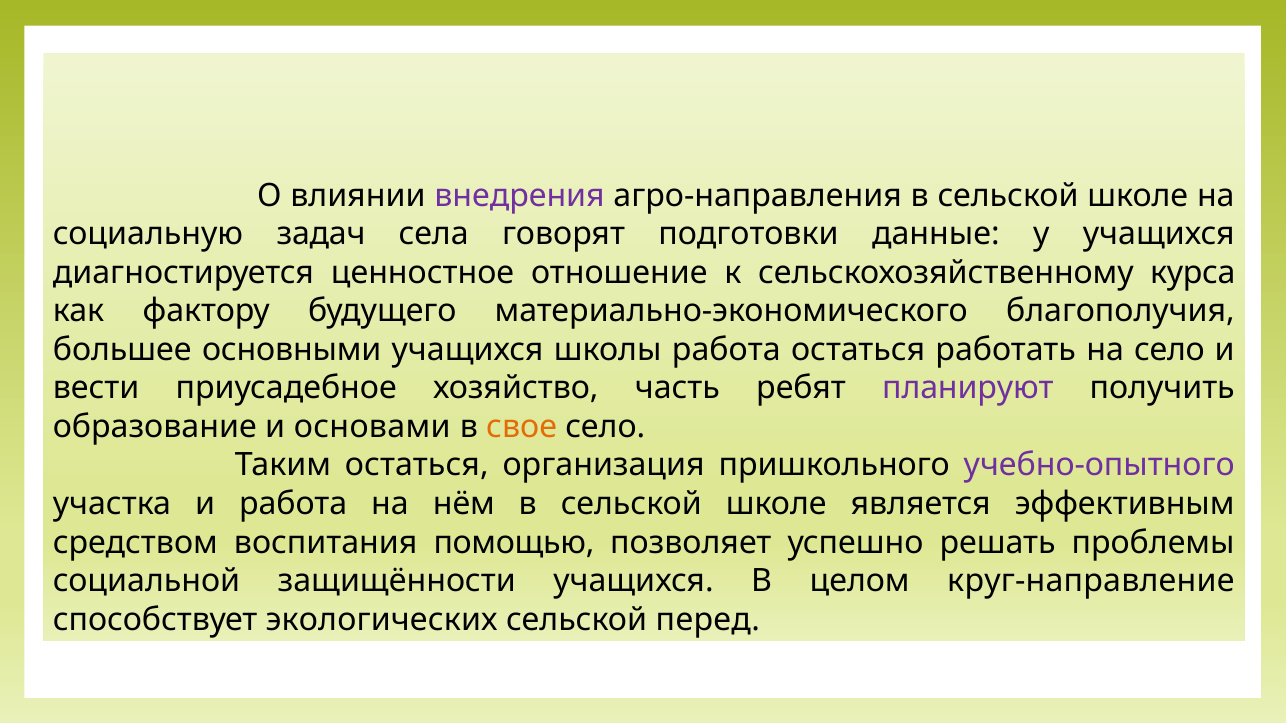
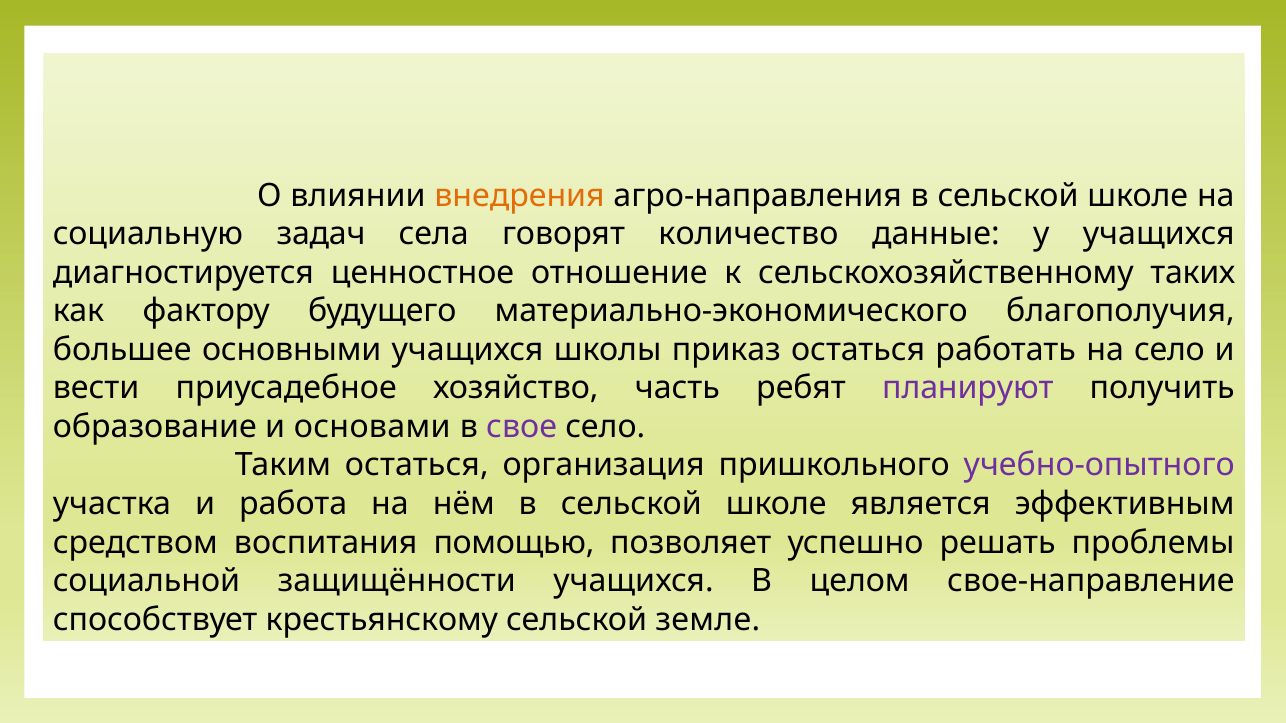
внедрения colour: purple -> orange (520, 195)
подготовки: подготовки -> количество (748, 234)
курса: курса -> таких (1193, 273)
школы работа: работа -> приказ (726, 350)
свое colour: orange -> purple (522, 427)
круг-направление: круг-направление -> свое-направление (1091, 581)
экологических: экологических -> крестьянскому (382, 620)
перед: перед -> земле (708, 620)
